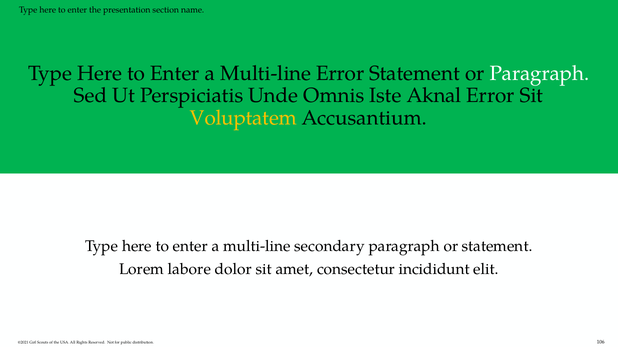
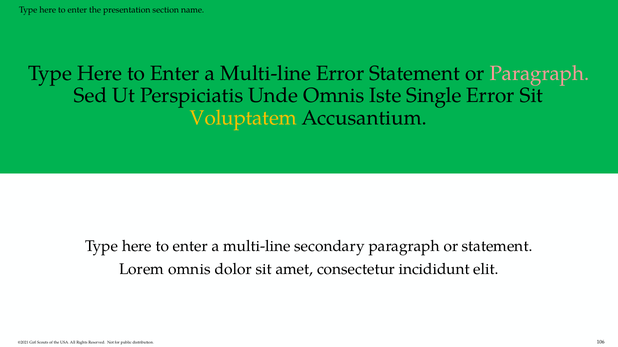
Paragraph colour: white -> pink (539, 74)
Aknal: Aknal -> Single (434, 96)
Lorem labore: labore -> omnis (189, 270)
